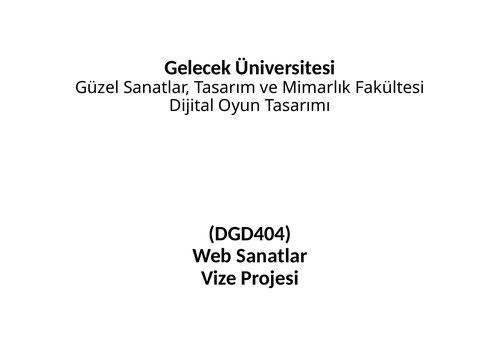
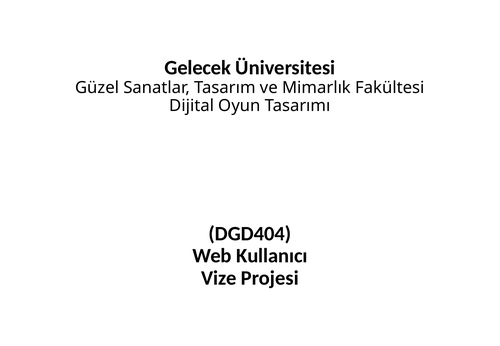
Web Sanatlar: Sanatlar -> Kullanıcı (272, 256)
